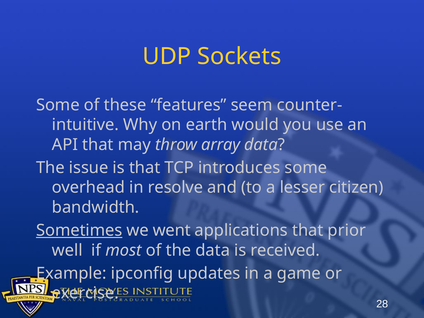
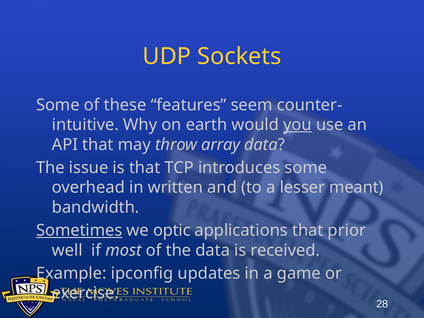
you underline: none -> present (297, 125)
resolve: resolve -> written (175, 188)
citizen: citizen -> meant (356, 188)
went: went -> optic (172, 230)
